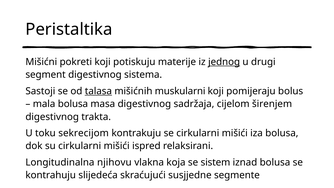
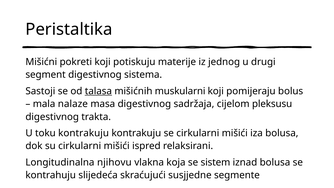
jednog underline: present -> none (224, 62)
mala bolusa: bolusa -> nalaze (73, 104)
širenjem: širenjem -> pleksusu (272, 104)
toku sekrecijom: sekrecijom -> kontrakuju (84, 133)
